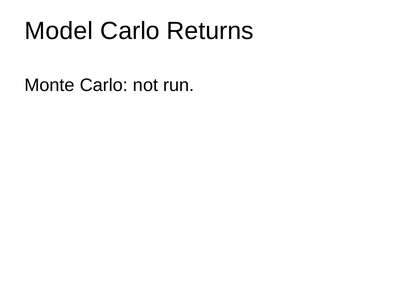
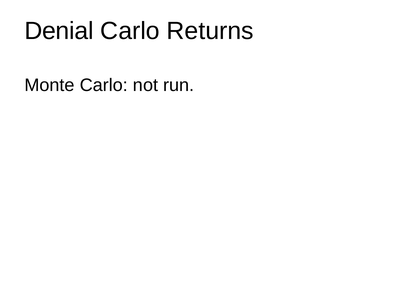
Model: Model -> Denial (59, 31)
